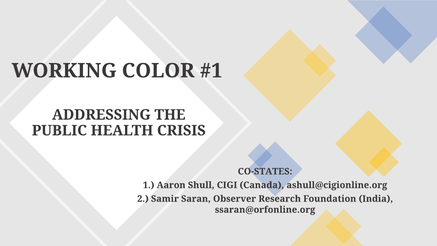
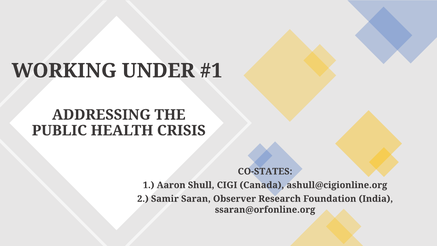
COLOR: COLOR -> UNDER (158, 71)
